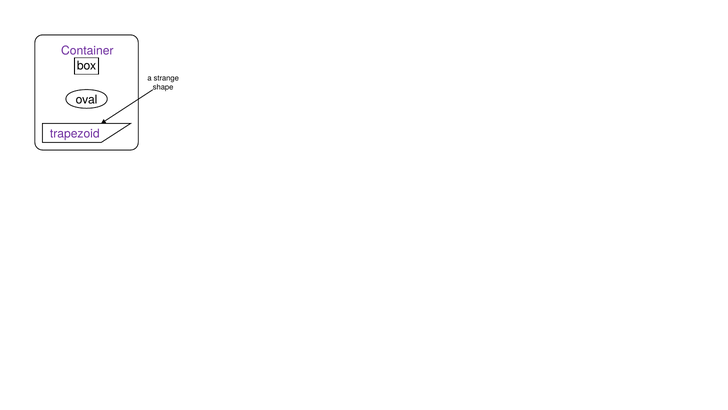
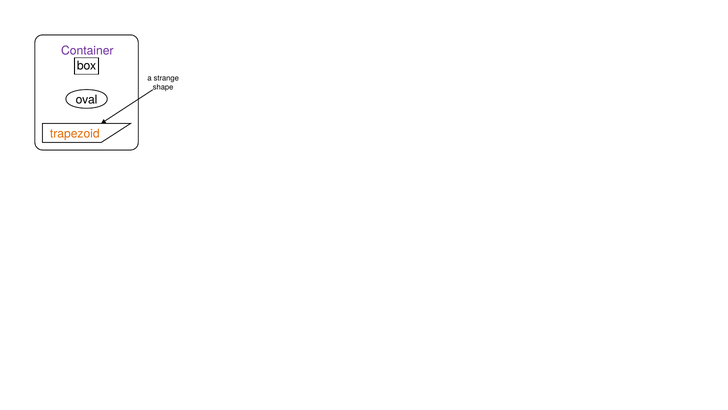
trapezoid colour: purple -> orange (75, 134)
